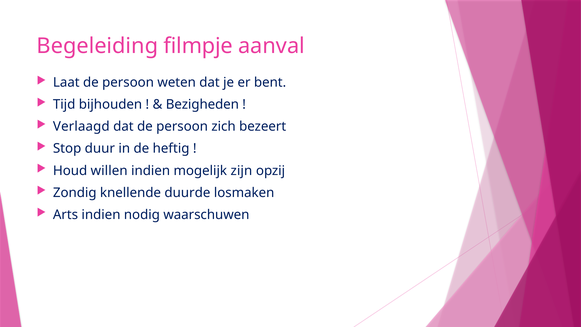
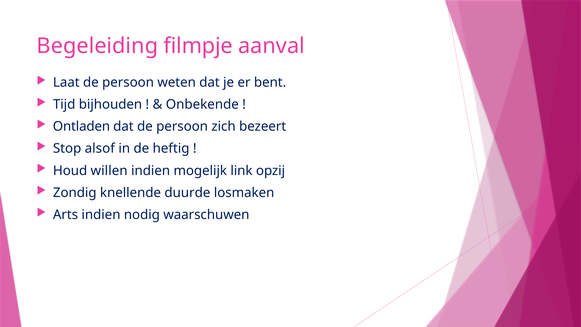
Bezigheden: Bezigheden -> Onbekende (202, 104)
Verlaagd: Verlaagd -> Ontladen (81, 126)
duur: duur -> alsof (100, 148)
zijn: zijn -> link (241, 171)
